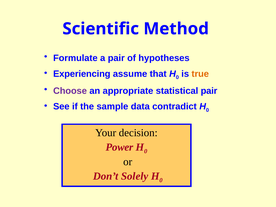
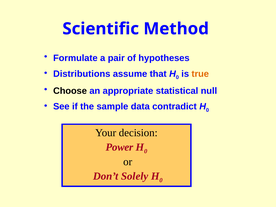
Experiencing: Experiencing -> Distributions (82, 74)
Choose colour: purple -> black (70, 91)
statistical pair: pair -> null (209, 91)
